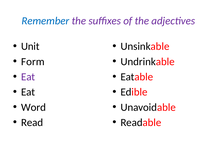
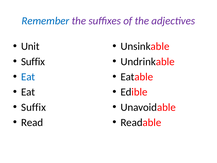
Form: Form -> Suffix (33, 62)
Eat colour: purple -> blue (28, 77)
Word: Word -> Suffix (34, 107)
